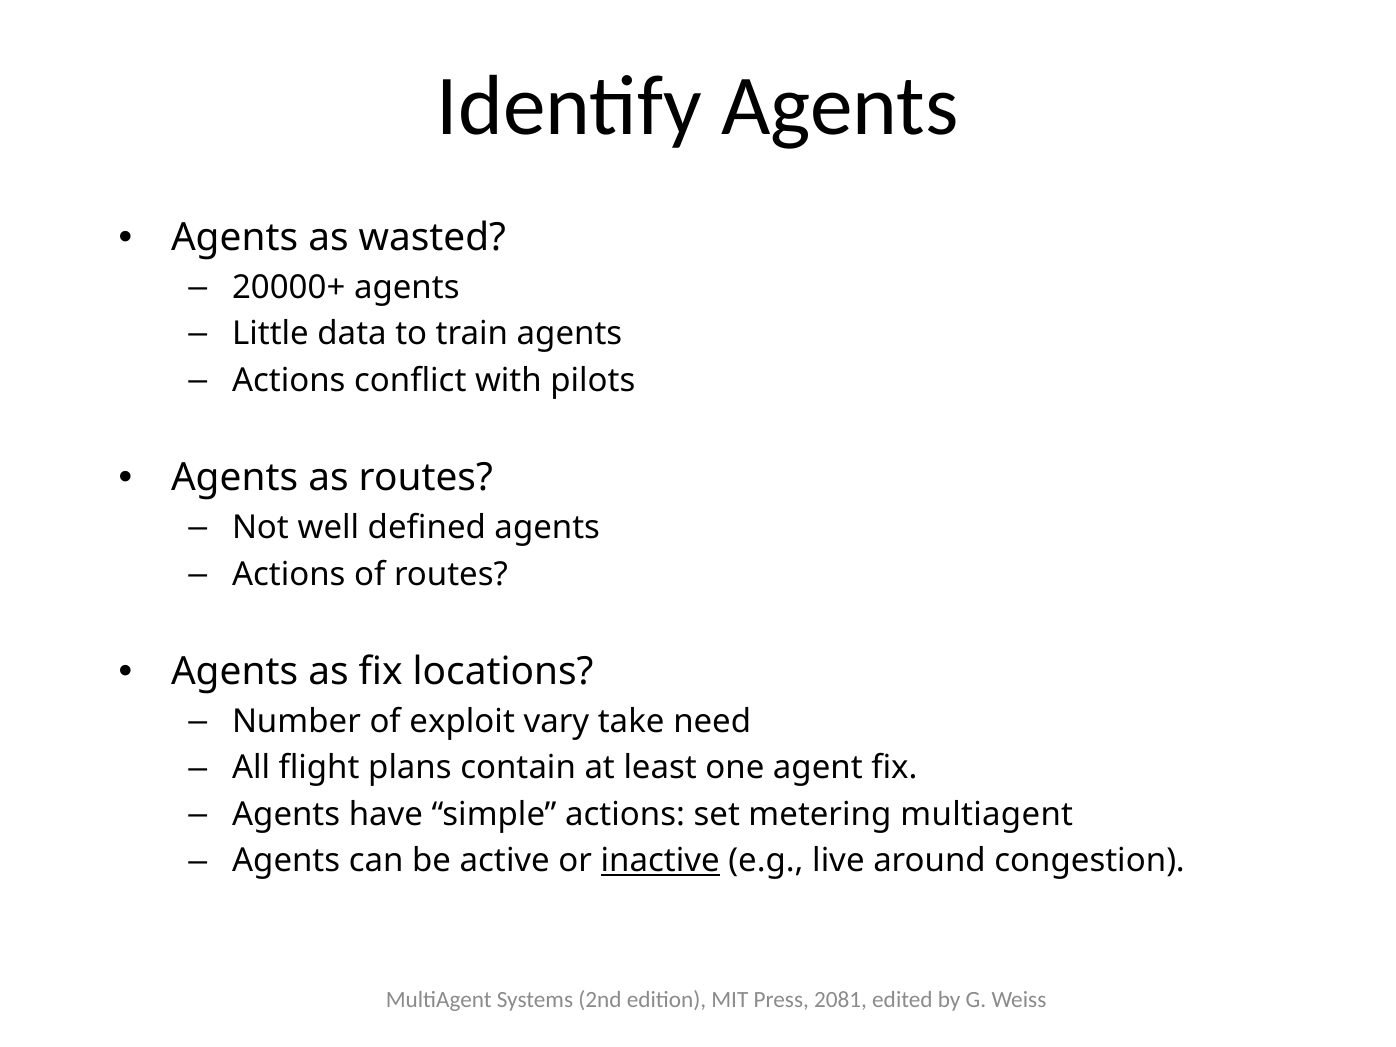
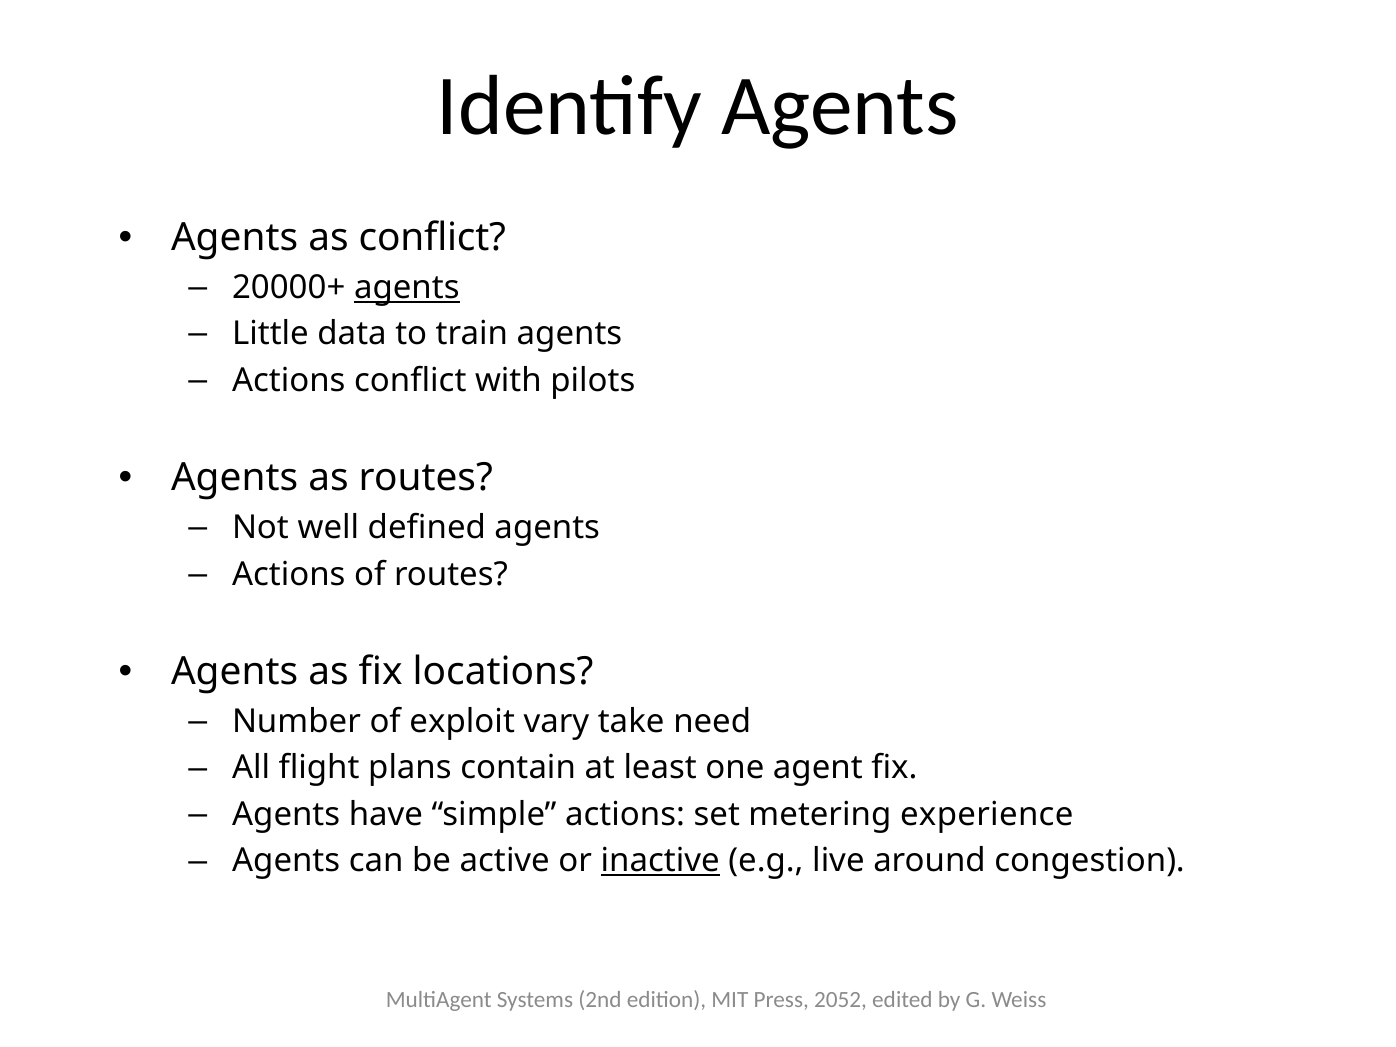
as wasted: wasted -> conflict (432, 238)
agents underline: none -> present (407, 287)
metering multiagent: multiagent -> experience (987, 815)
2081: 2081 -> 2052 (841, 1000)
